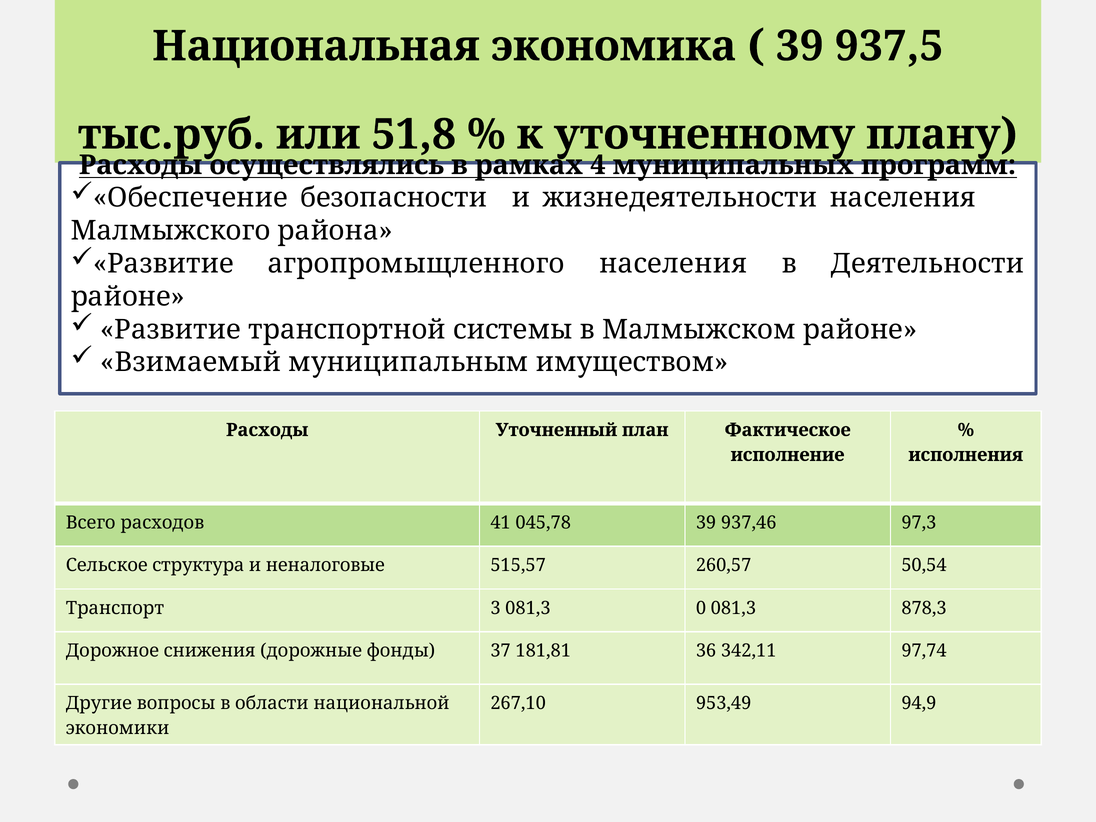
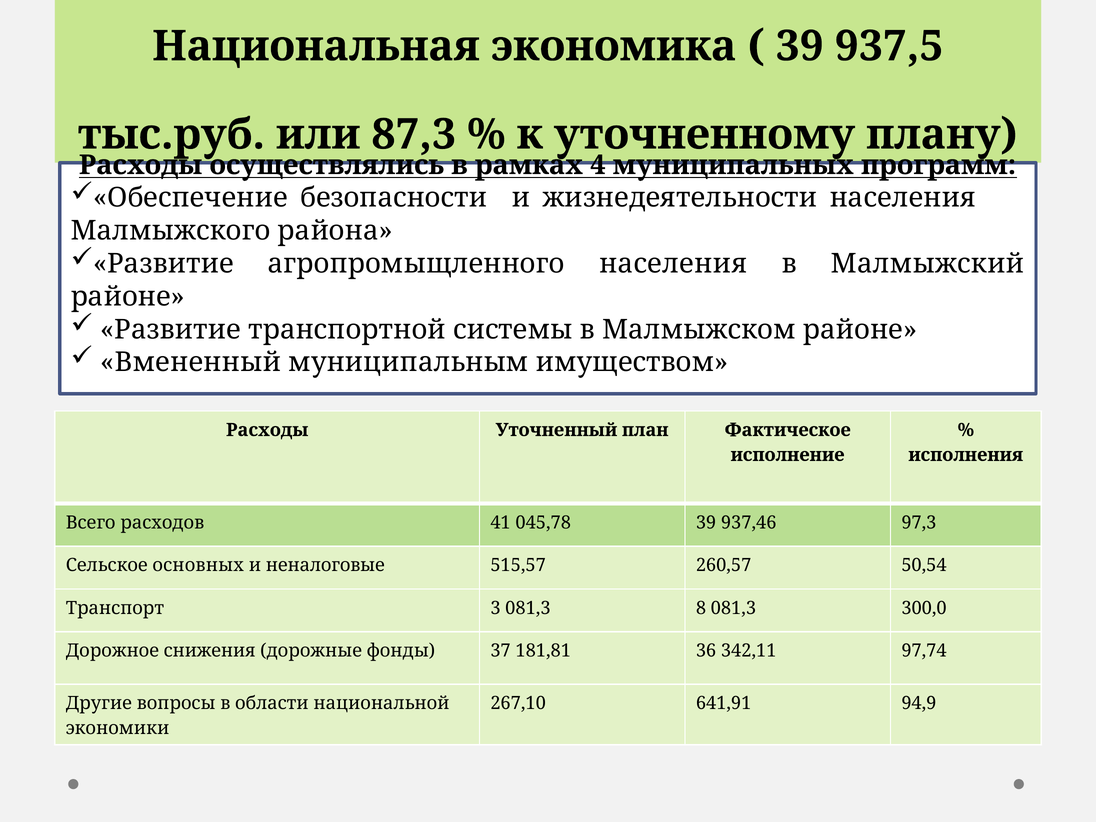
51,8: 51,8 -> 87,3 (414, 135)
Деятельности: Деятельности -> Малмыжский (928, 264)
Взимаемый: Взимаемый -> Вмененный (191, 362)
структура: структура -> основных (198, 565)
0: 0 -> 8 (701, 608)
878,3: 878,3 -> 300,0 (924, 608)
953,49: 953,49 -> 641,91 (724, 703)
